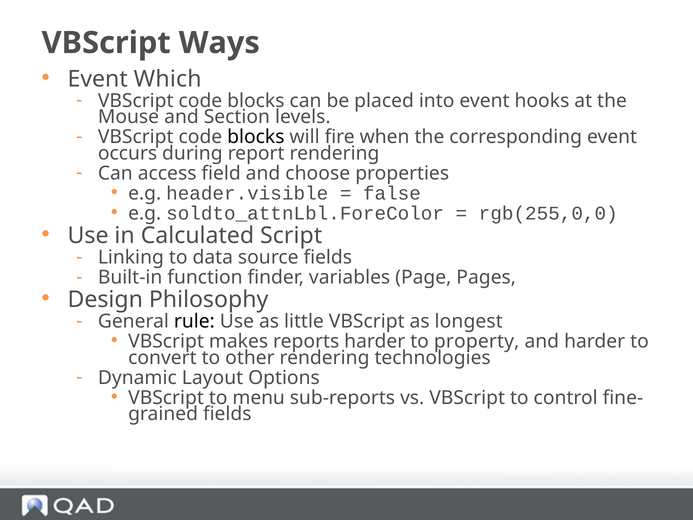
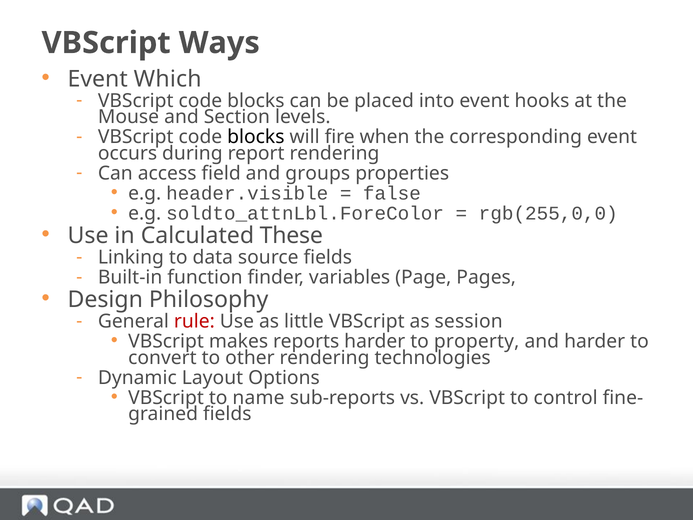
choose: choose -> groups (318, 173)
Script: Script -> These (291, 235)
rule colour: black -> red (194, 321)
longest: longest -> session (469, 321)
menu: menu -> name (259, 398)
